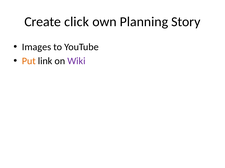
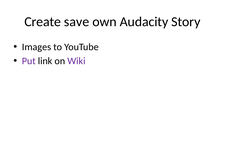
click: click -> save (77, 22)
Planning: Planning -> Audacity (144, 22)
Put colour: orange -> purple (29, 61)
